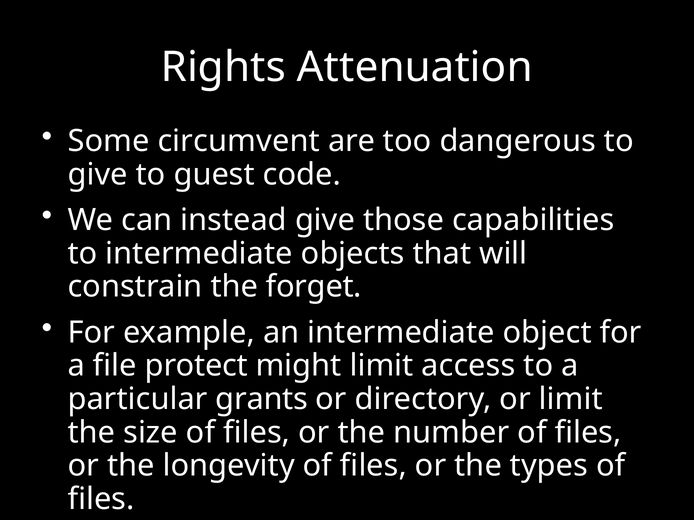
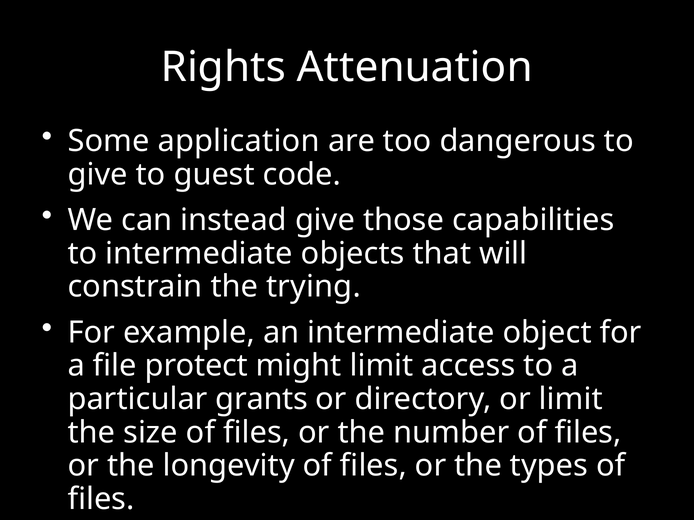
circumvent: circumvent -> application (239, 141)
forget: forget -> trying (313, 287)
